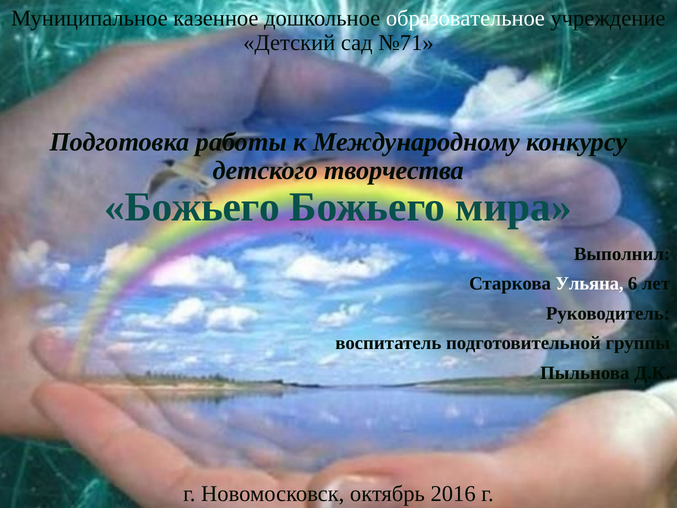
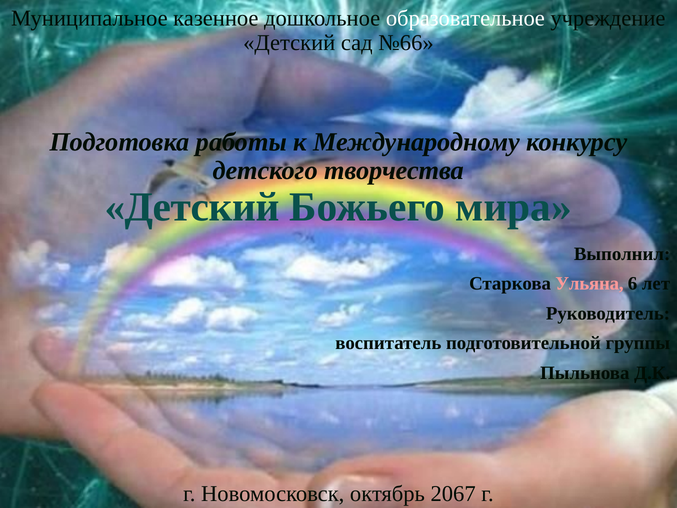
№71: №71 -> №66 (406, 43)
Божьего: Божьего -> Детский (192, 207)
Ульяна colour: white -> pink (589, 284)
2016: 2016 -> 2067 (453, 494)
